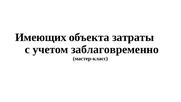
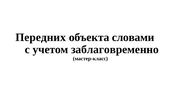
Имеющих: Имеющих -> Передних (41, 37)
затраты: затраты -> словами (133, 37)
